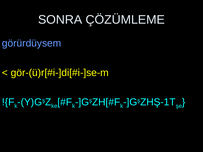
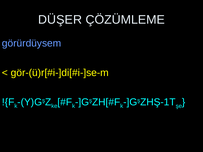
SONRA: SONRA -> DÜŞER (60, 20)
